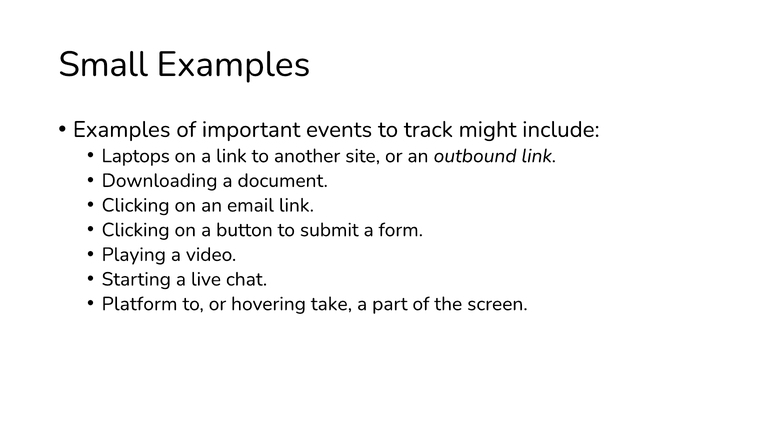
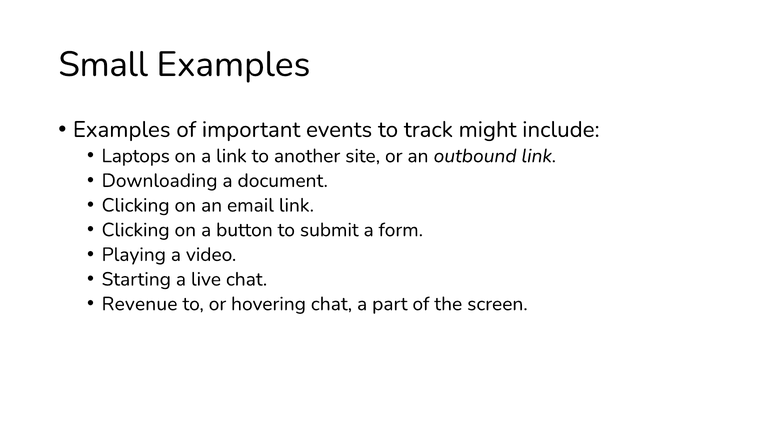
Platform: Platform -> Revenue (140, 304)
hovering take: take -> chat (331, 304)
